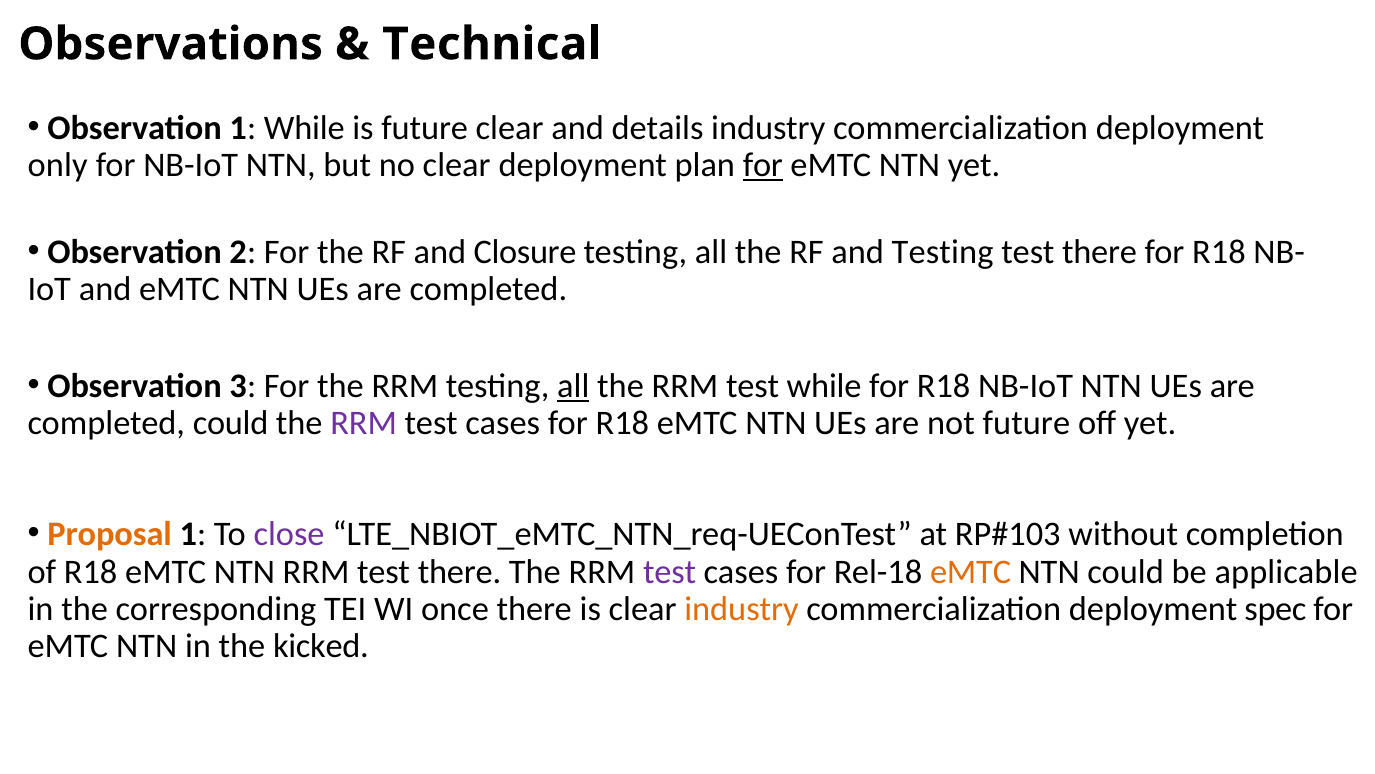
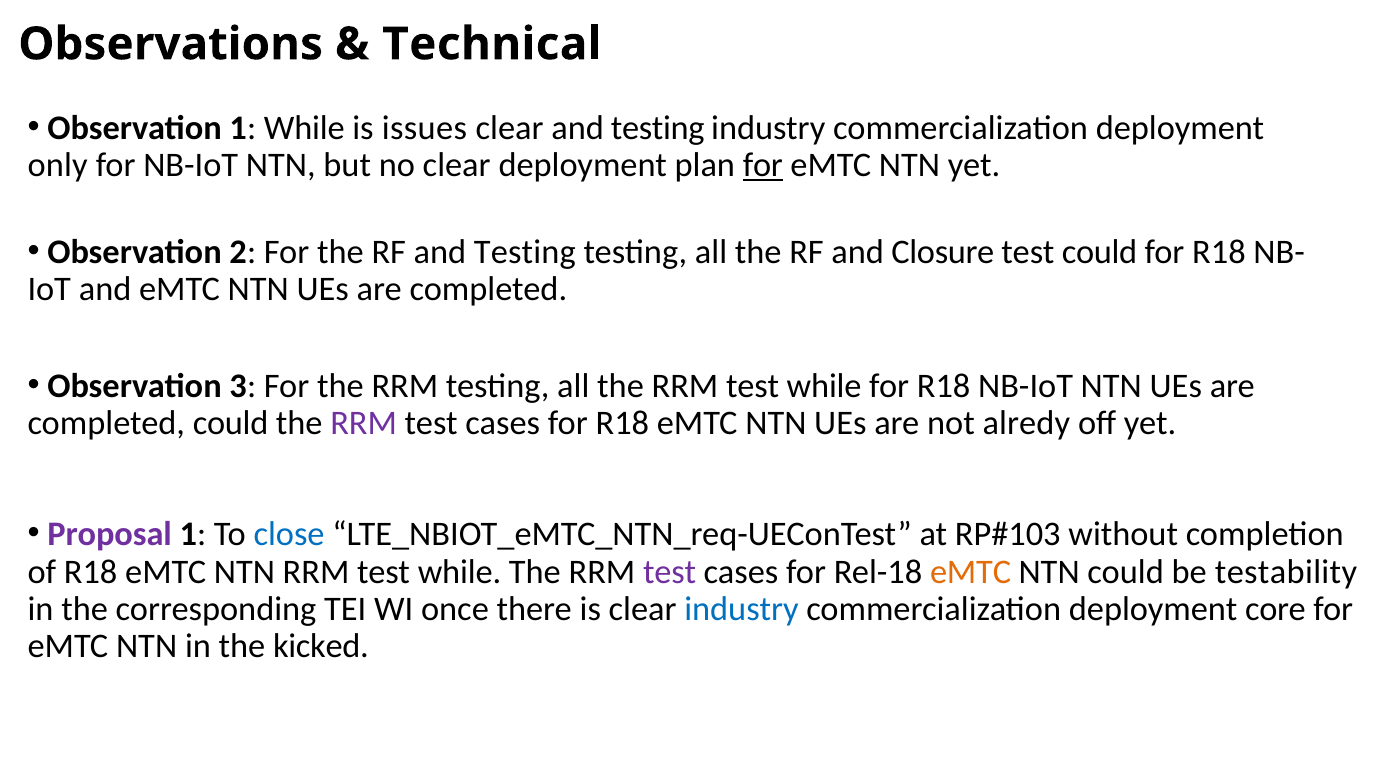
is future: future -> issues (424, 128)
clear and details: details -> testing (658, 128)
RF and Closure: Closure -> Testing (525, 252)
and Testing: Testing -> Closure (943, 252)
there: there -> could (1100, 252)
all underline: present -> none (573, 386)
not future: future -> alredy (1026, 423)
Proposal colour: orange -> purple (110, 534)
close colour: purple -> blue (289, 534)
NTN RRM test there: there -> while (460, 571)
applicable: applicable -> testability (1286, 571)
industry colour: orange -> blue (741, 609)
spec: spec -> core (1275, 609)
